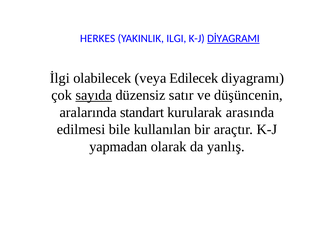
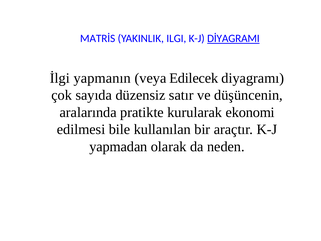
HERKES: HERKES -> MATRİS (98, 38)
olabilecek: olabilecek -> yapmanın (102, 78)
sayıda underline: present -> none (94, 95)
standart: standart -> pratikte (142, 112)
arasında: arasında -> ekonomi (250, 112)
yanlış: yanlış -> neden (226, 147)
